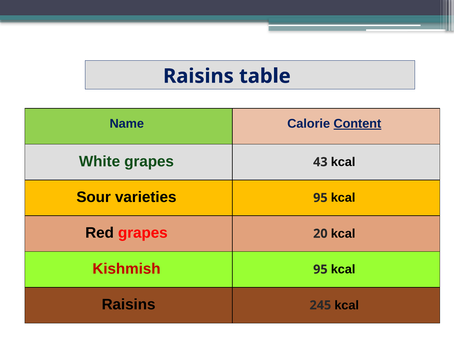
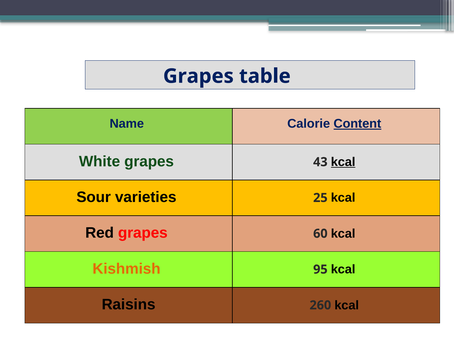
Raisins: Raisins -> Grapes (198, 76)
kcal underline: none -> present (343, 162)
varieties 95: 95 -> 25 (320, 198)
20: 20 -> 60 (320, 233)
Kishmish colour: red -> orange (126, 268)
245: 245 -> 260 (320, 305)
